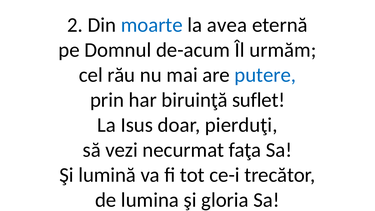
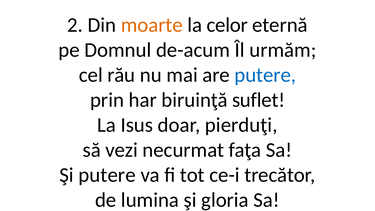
moarte colour: blue -> orange (152, 25)
avea: avea -> celor (227, 25)
Şi lumină: lumină -> putere (107, 175)
